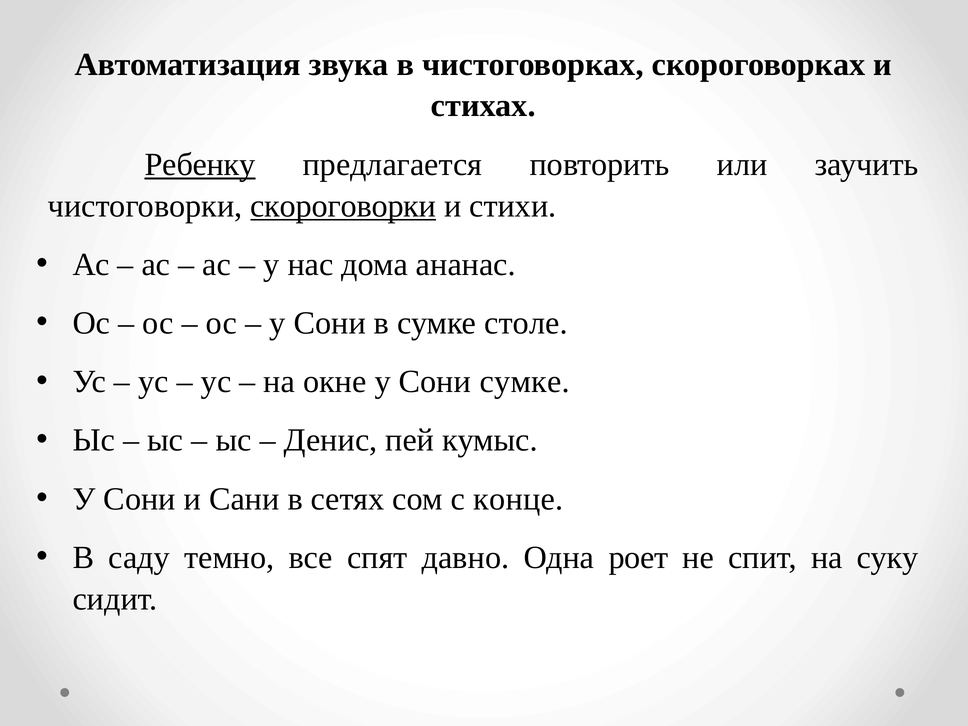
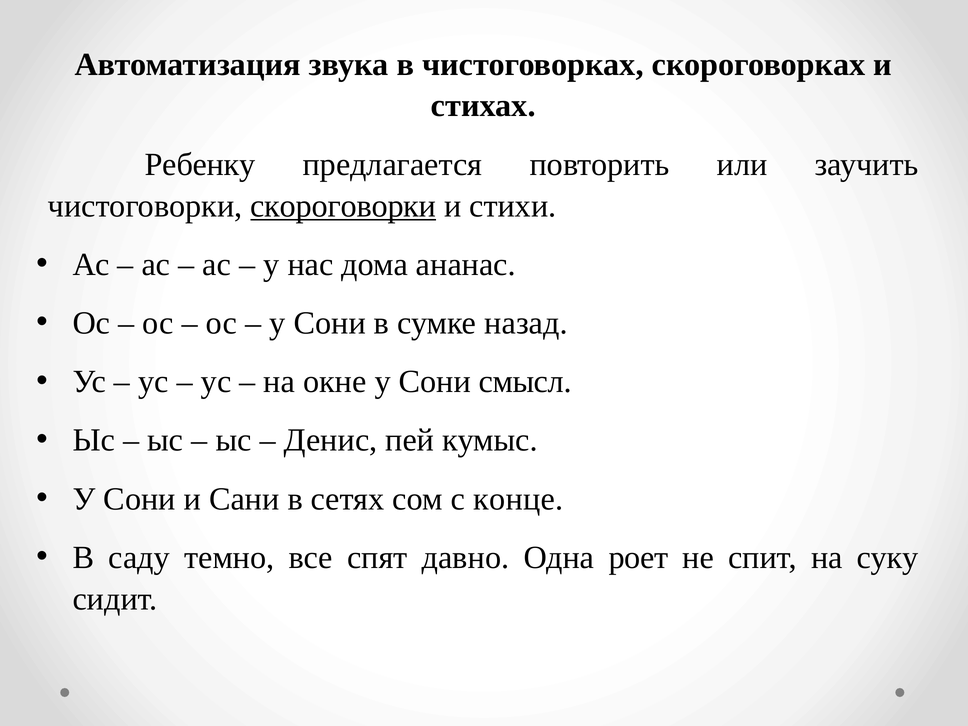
Ребенку underline: present -> none (200, 164)
столе: столе -> назад (526, 323)
Сони сумке: сумке -> смысл (525, 382)
